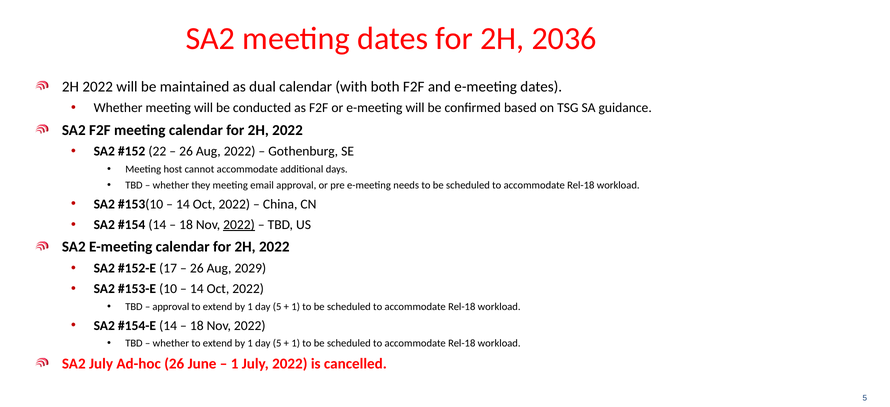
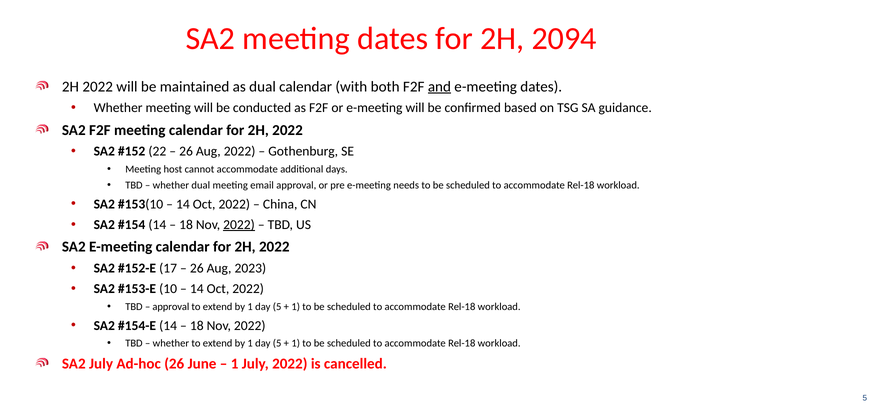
2036: 2036 -> 2094 (564, 39)
and underline: none -> present (439, 87)
whether they: they -> dual (201, 185)
2029: 2029 -> 2023 (250, 268)
